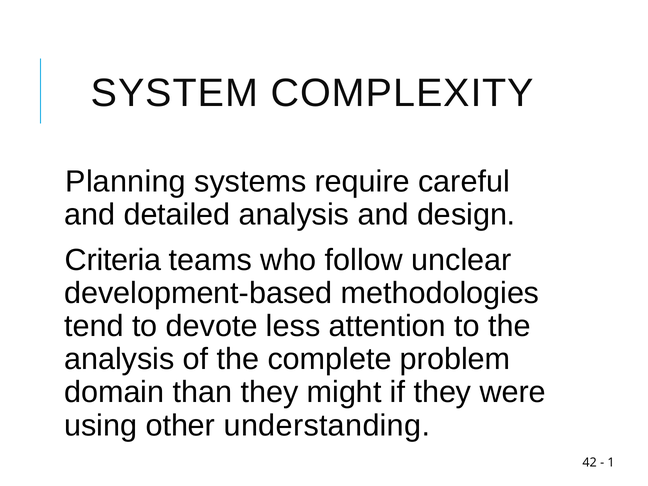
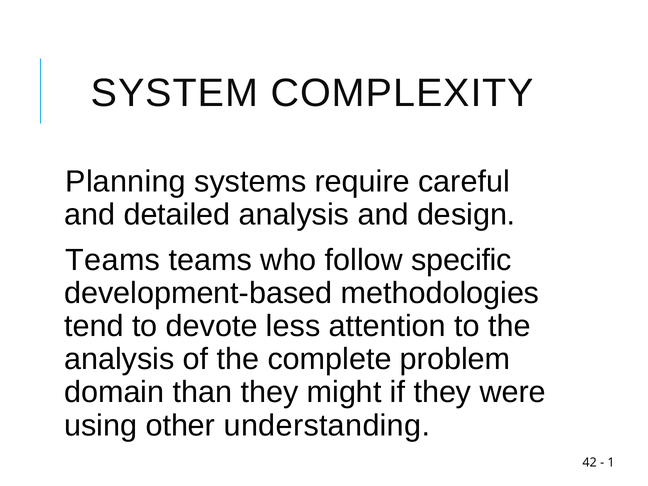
Criteria: Criteria -> Teams (113, 260)
unclear: unclear -> specific (462, 260)
